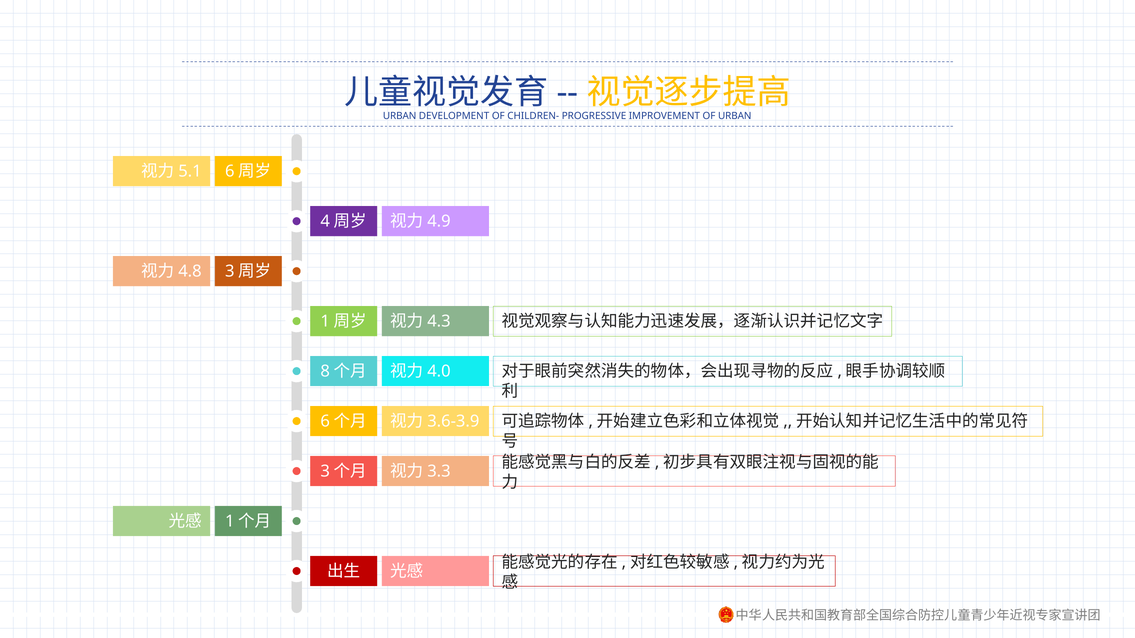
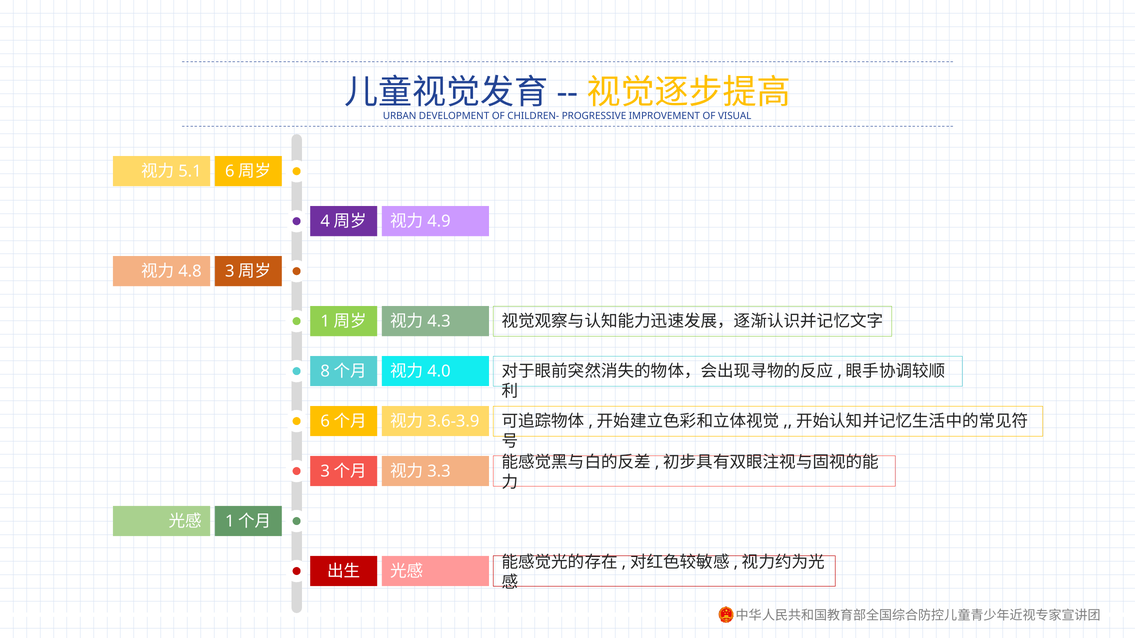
OF URBAN: URBAN -> VISUAL (735, 116)
